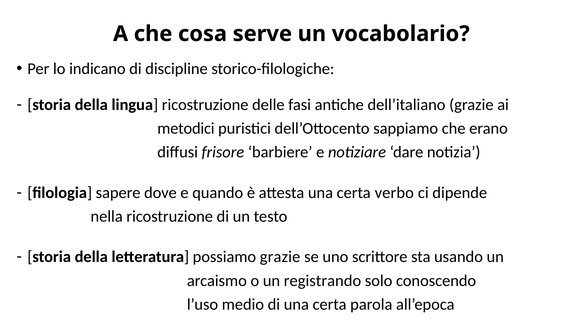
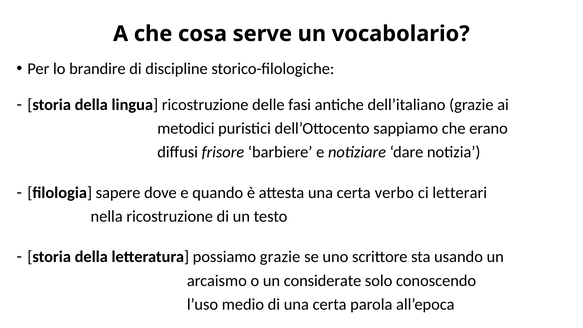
indicano: indicano -> brandire (97, 69)
dipende: dipende -> letterari (460, 193)
registrando: registrando -> considerate (323, 281)
